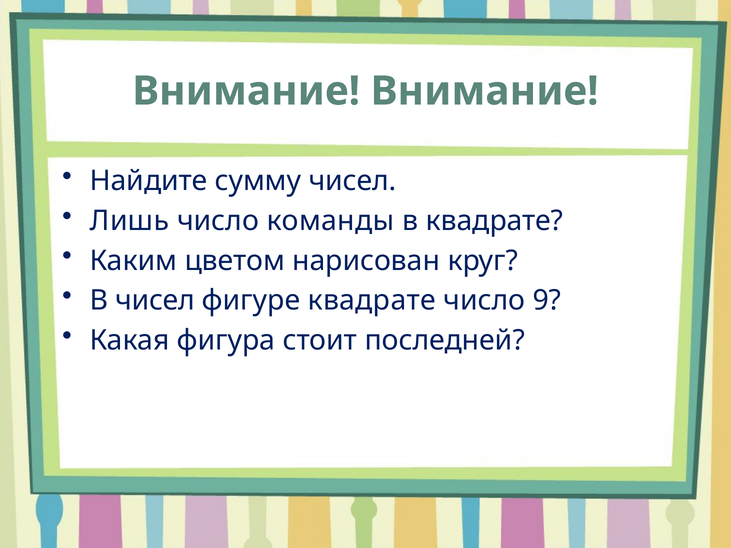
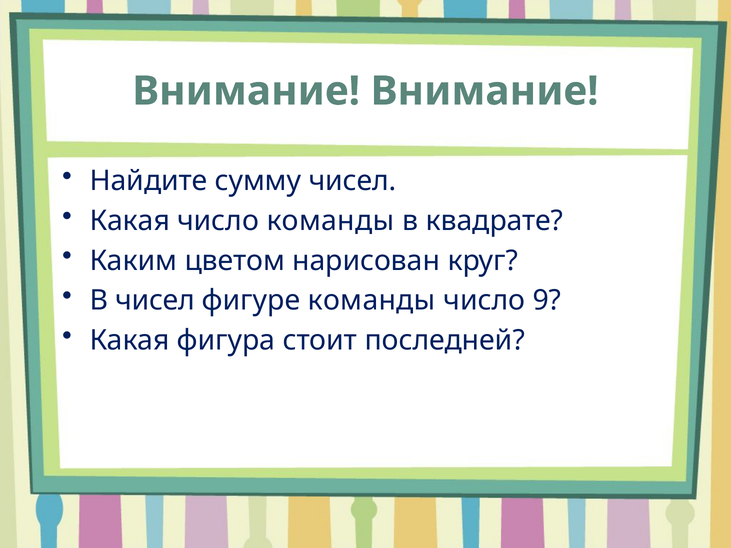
Лишь: Лишь -> Какая (130, 221)
фигуре квадрате: квадрате -> команды (372, 301)
